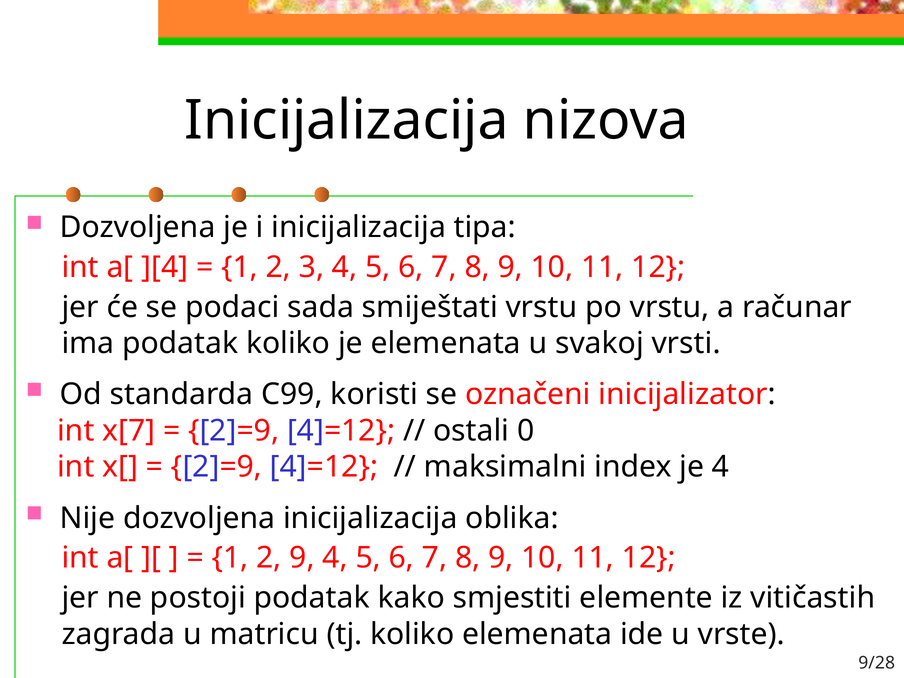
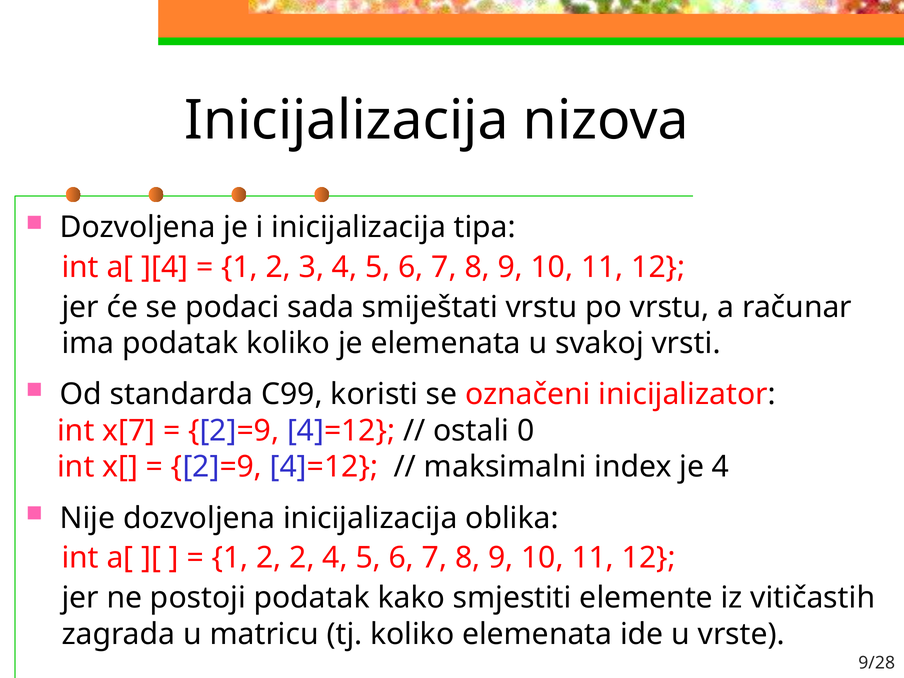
2 9: 9 -> 2 (302, 558)
